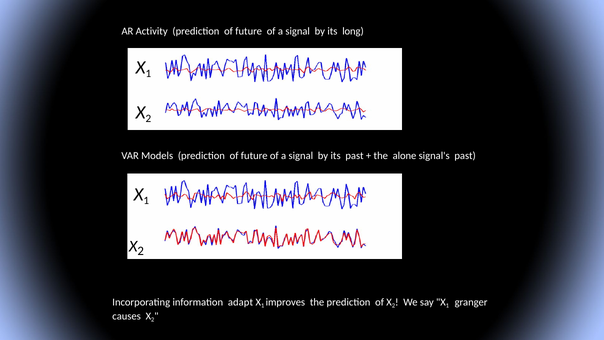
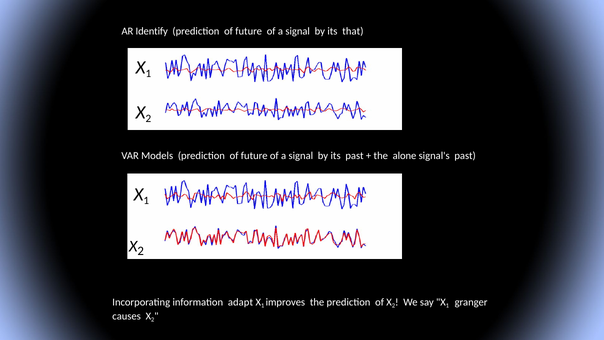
Activity: Activity -> Identify (152, 31)
long: long -> that (353, 31)
